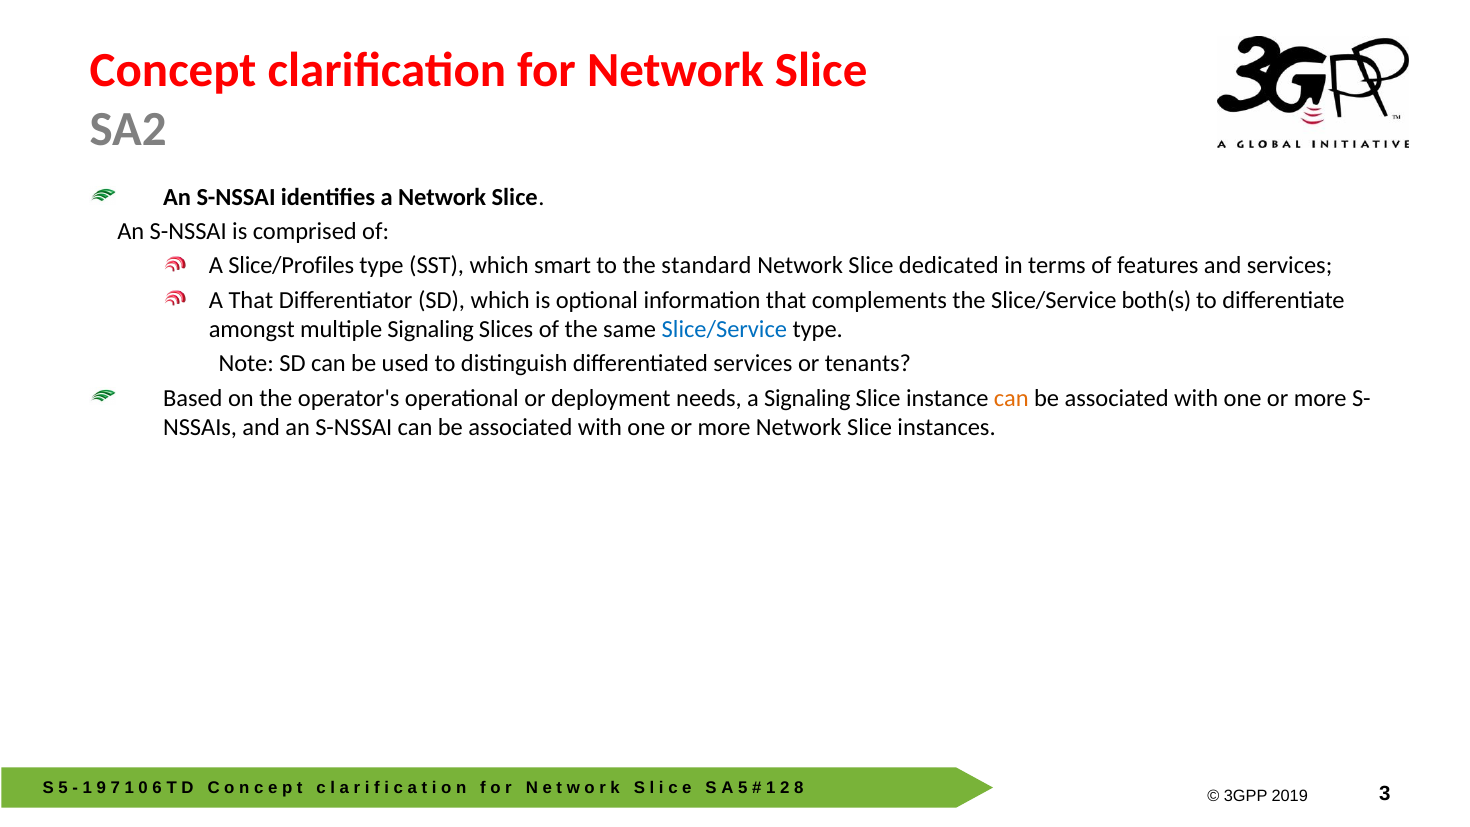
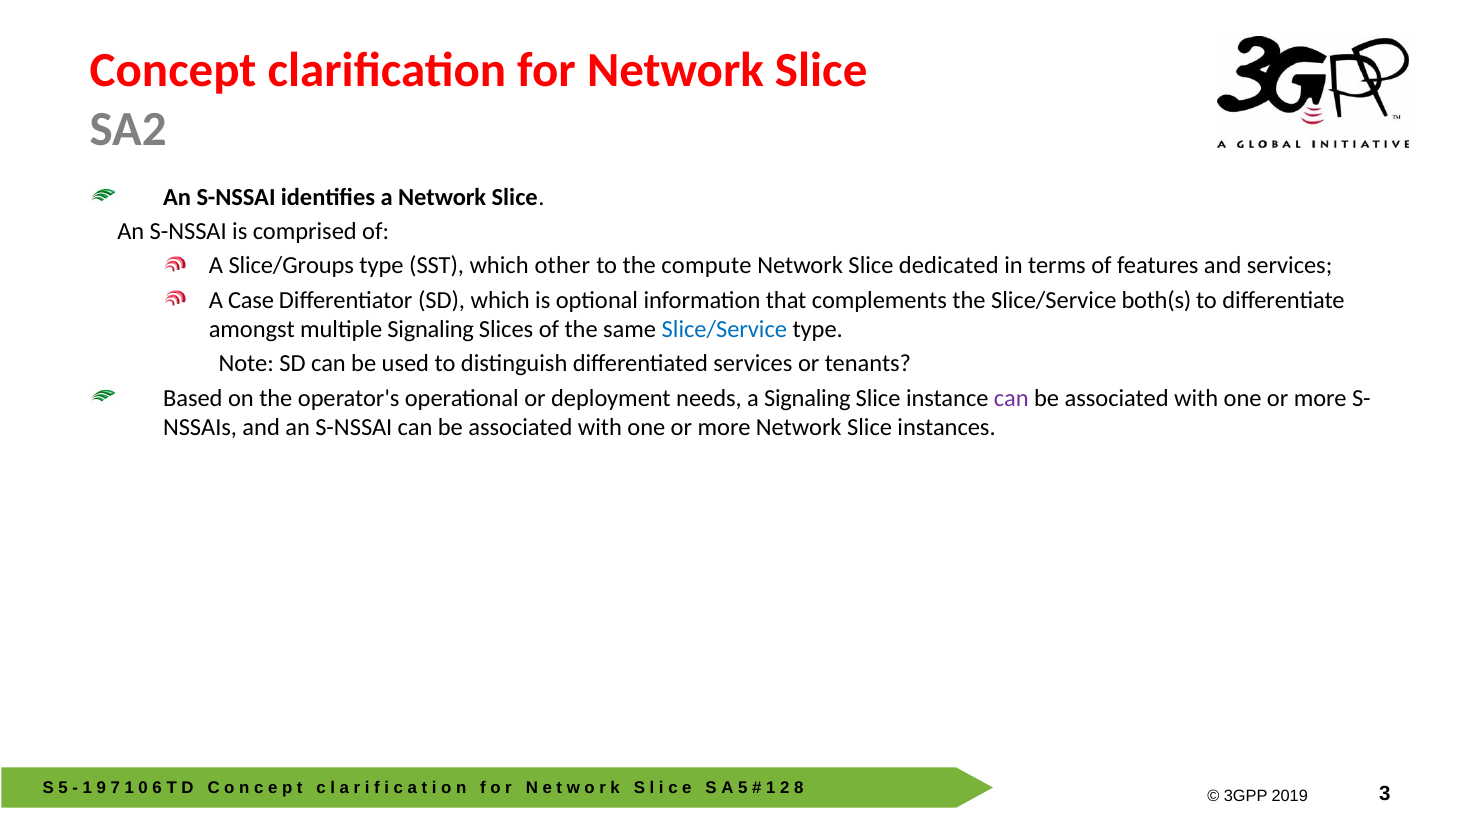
Slice/Profiles: Slice/Profiles -> Slice/Groups (291, 266)
smart: smart -> other (562, 266)
standard: standard -> compute (706, 266)
A That: That -> Case (251, 300)
can colour: orange -> purple (1011, 398)
